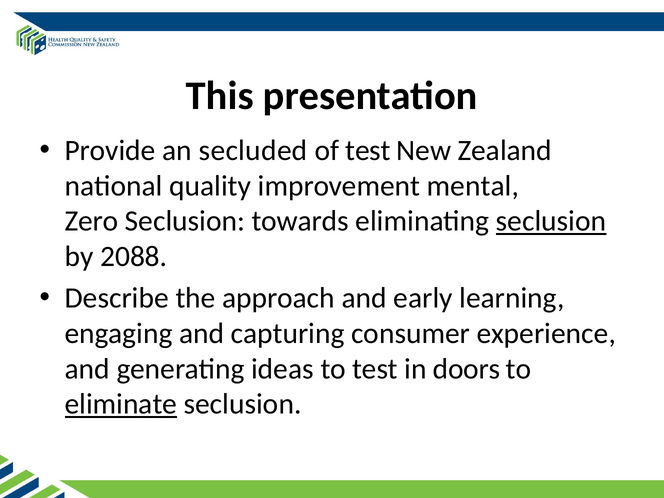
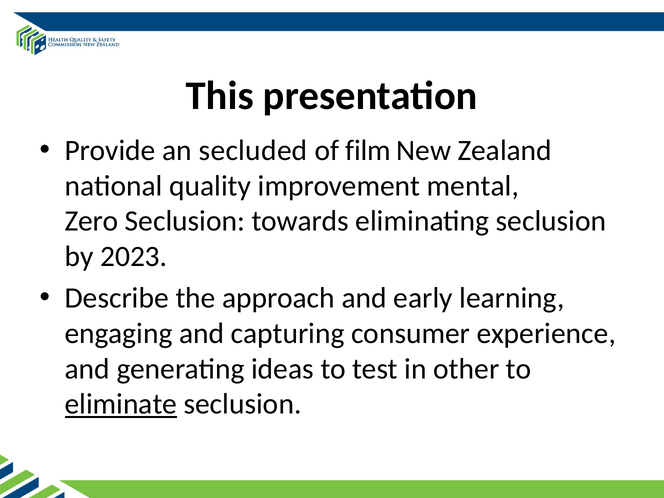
of test: test -> film (368, 150)
seclusion underline: present -> none (551, 221)
2088: 2088 -> 2023 (134, 257)
doors: doors -> other (466, 369)
